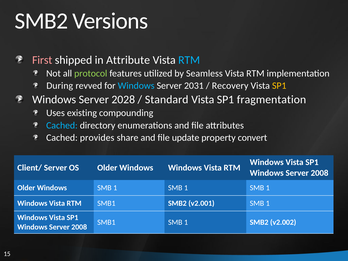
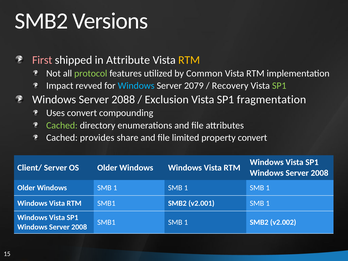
RTM colour: light blue -> yellow (189, 60)
Seamless: Seamless -> Common (204, 73)
During: During -> Impact (60, 86)
2031: 2031 -> 2079 (194, 86)
SP1 colour: yellow -> light green (279, 86)
2028: 2028 -> 2088 (123, 100)
Standard: Standard -> Exclusion (167, 100)
Uses existing: existing -> convert (82, 113)
Cached colour: light blue -> light green (62, 125)
update: update -> limited (186, 138)
